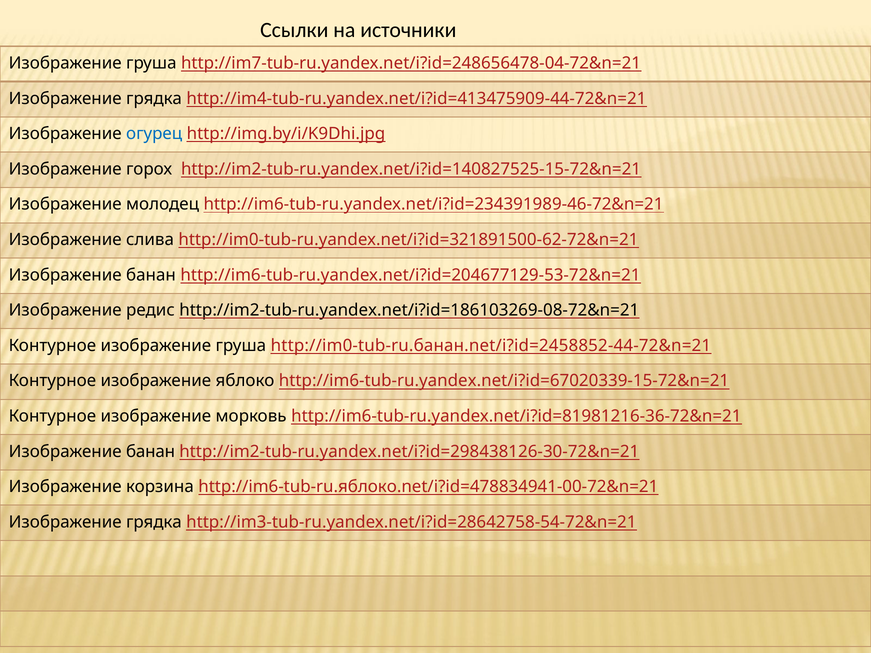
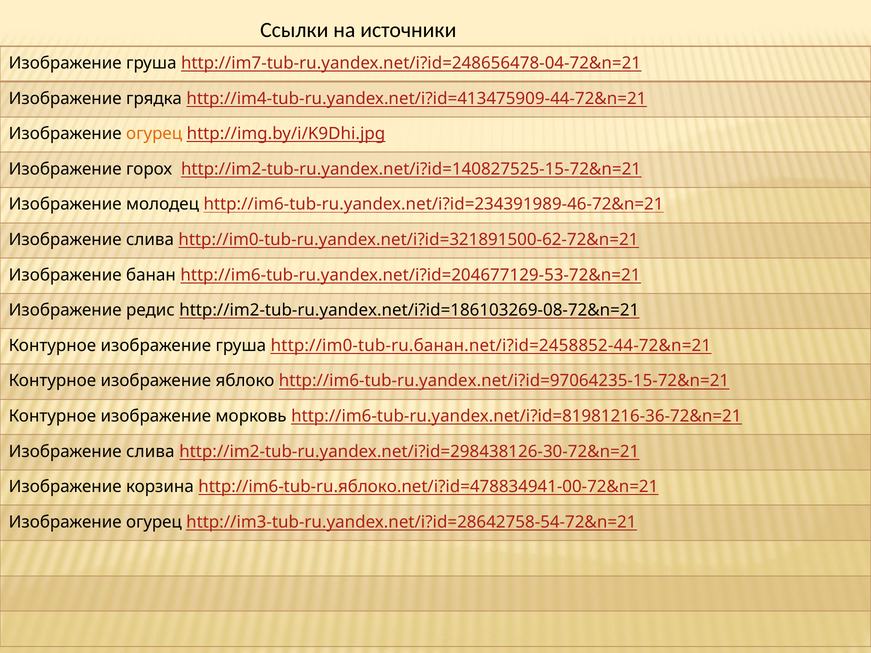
огурец colour: blue -> orange (154, 134)
http://im6-tub-ru.yandex.net/i?id=67020339-15-72&n=21: http://im6-tub-ru.yandex.net/i?id=67020339-15-72&n=21 -> http://im6-tub-ru.yandex.net/i?id=97064235-15-72&n=21 (504, 381)
банан: банан -> слива (150, 452)
грядка: грядка -> огурец (154, 522)
